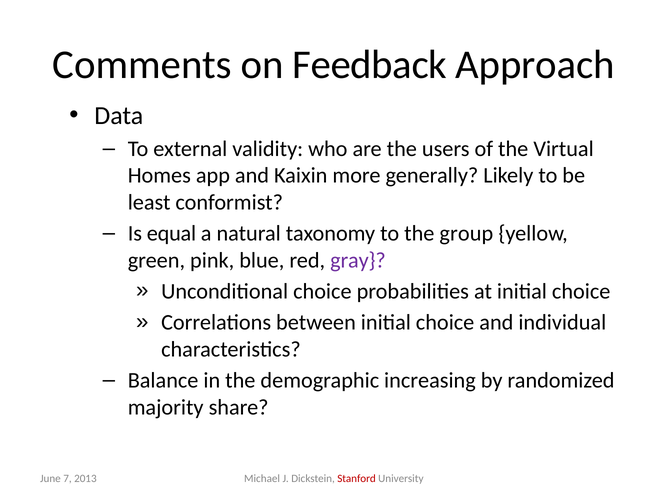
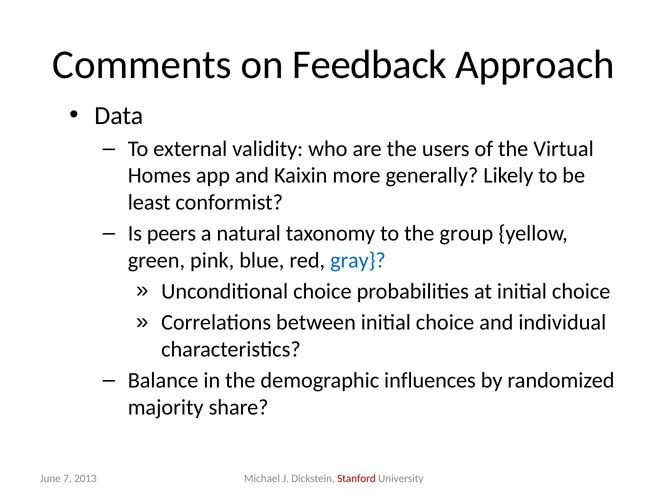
equal: equal -> peers (171, 233)
gray colour: purple -> blue (358, 260)
increasing: increasing -> influences (430, 380)
